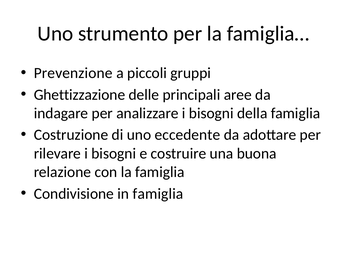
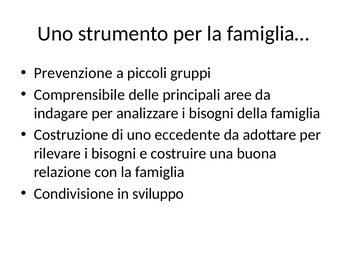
Ghettizzazione: Ghettizzazione -> Comprensibile (79, 94)
in famiglia: famiglia -> sviluppo (158, 193)
